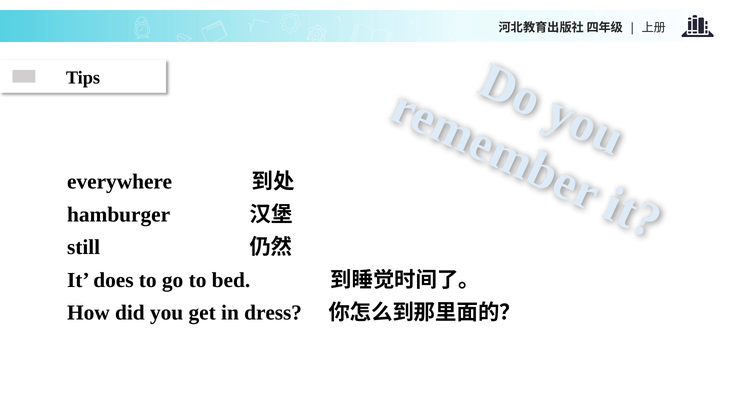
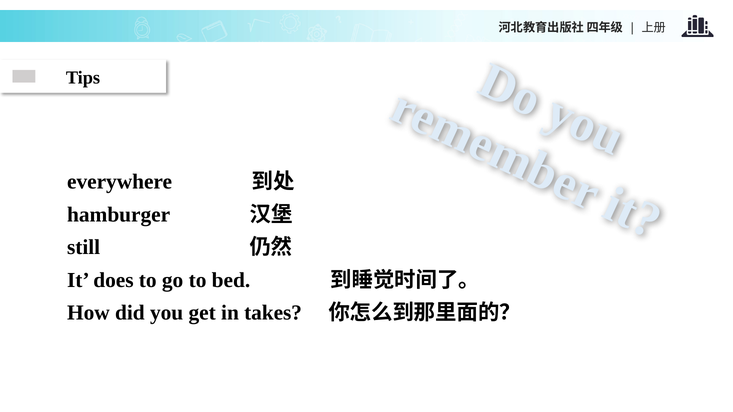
dress: dress -> takes (273, 313)
